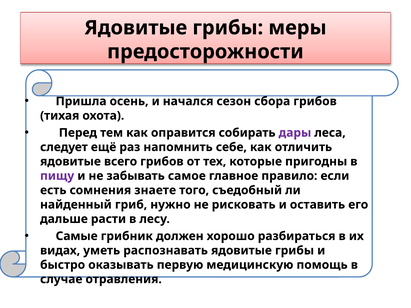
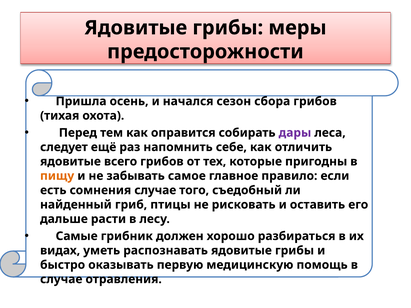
пищу colour: purple -> orange (57, 176)
сомнения знаете: знаете -> случае (155, 190)
нужно: нужно -> птицы (170, 205)
